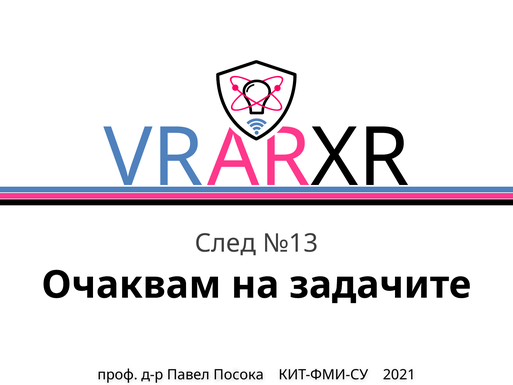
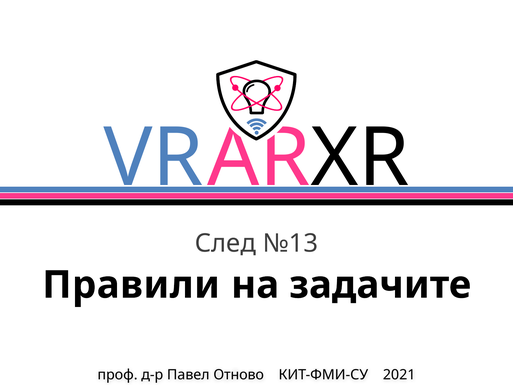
Очаквам: Очаквам -> Правили (131, 285)
Посока: Посока -> Отново (239, 375)
